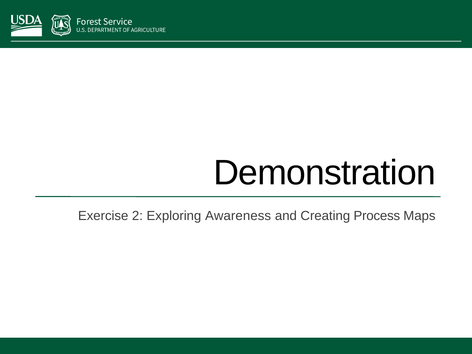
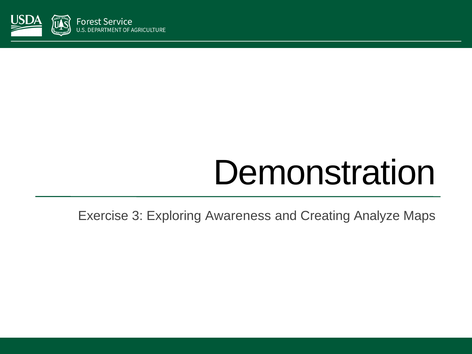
2: 2 -> 3 (137, 216)
Process: Process -> Analyze (377, 216)
